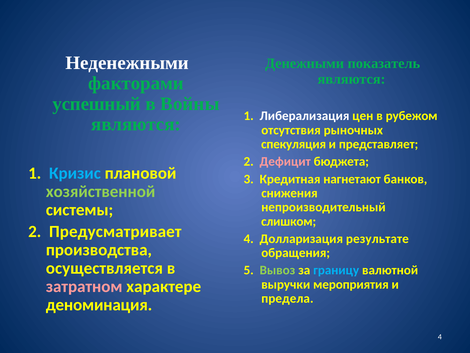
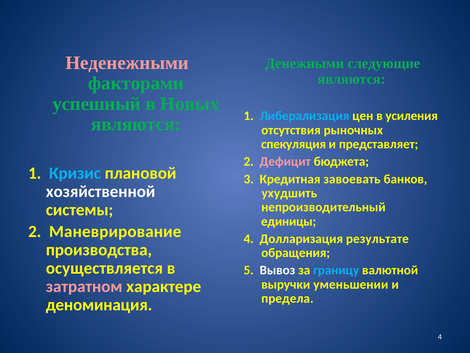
Неденежными colour: white -> pink (127, 63)
показатель: показатель -> следующие (384, 63)
Войны: Войны -> Новых (190, 104)
Либерализация colour: white -> light blue (305, 116)
рубежом: рубежом -> усиления (412, 116)
нагнетают: нагнетают -> завоевать (352, 179)
хозяйственной colour: light green -> white (101, 191)
снижения: снижения -> ухудшить (289, 193)
слишком: слишком -> единицы (289, 221)
Предусматривает: Предусматривает -> Маневрирование (115, 231)
Вывоз colour: light green -> white (277, 270)
мероприятия: мероприятия -> уменьшении (351, 284)
